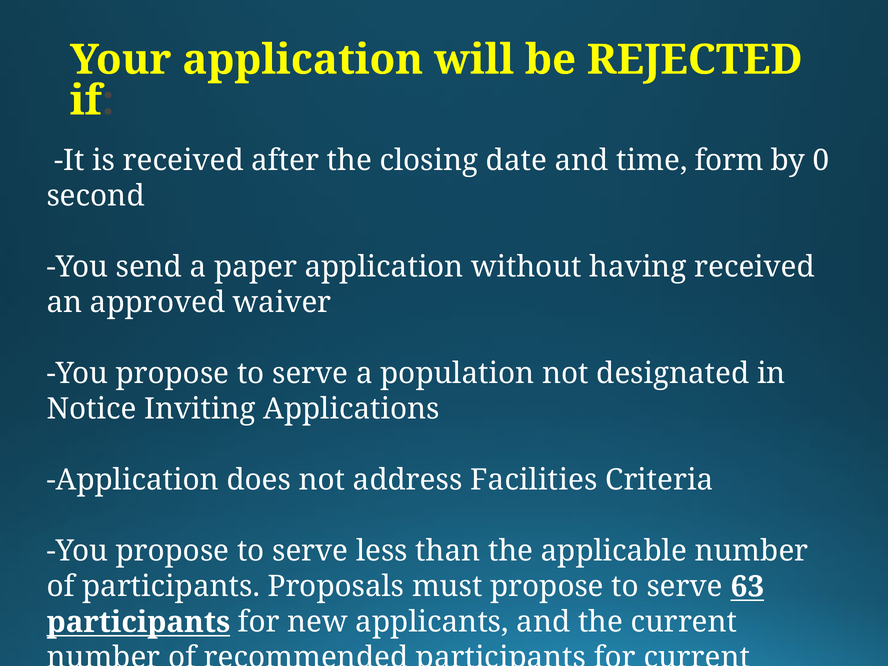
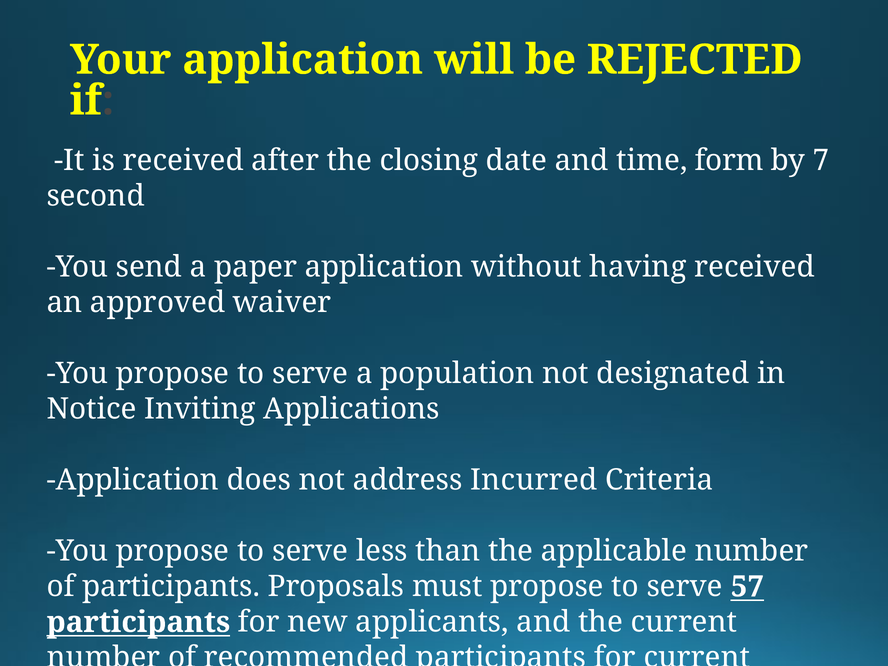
0: 0 -> 7 (821, 160)
Facilities: Facilities -> Incurred (534, 480)
63: 63 -> 57 (747, 587)
